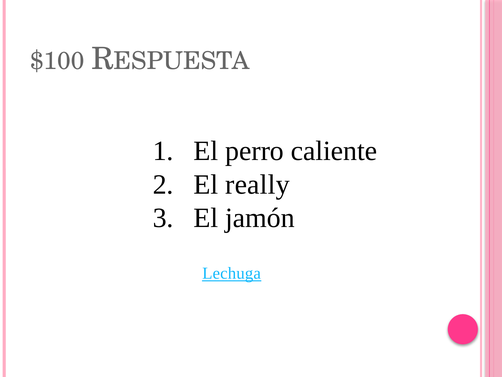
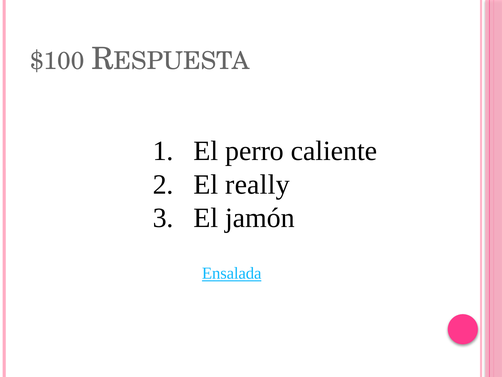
Lechuga: Lechuga -> Ensalada (232, 273)
